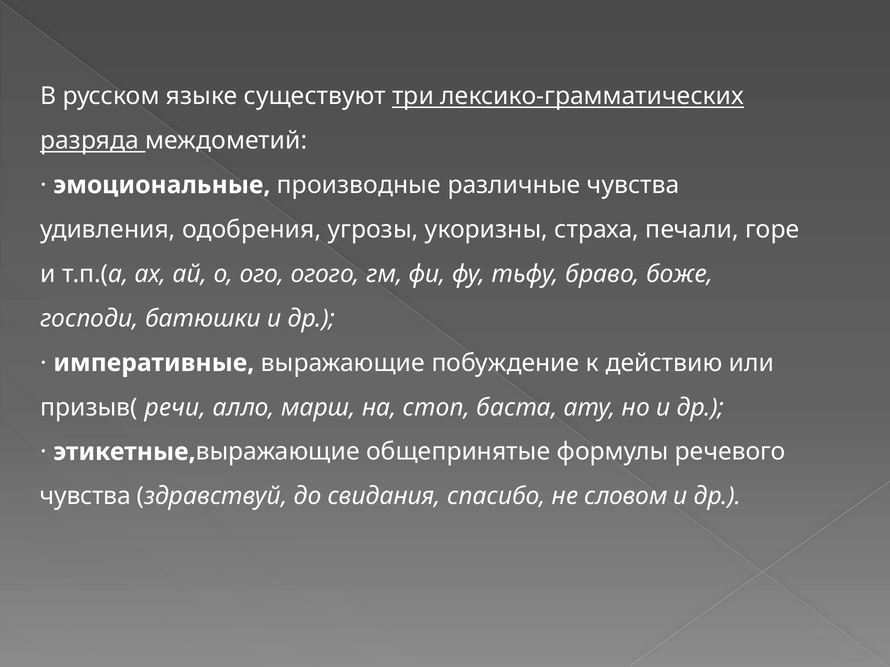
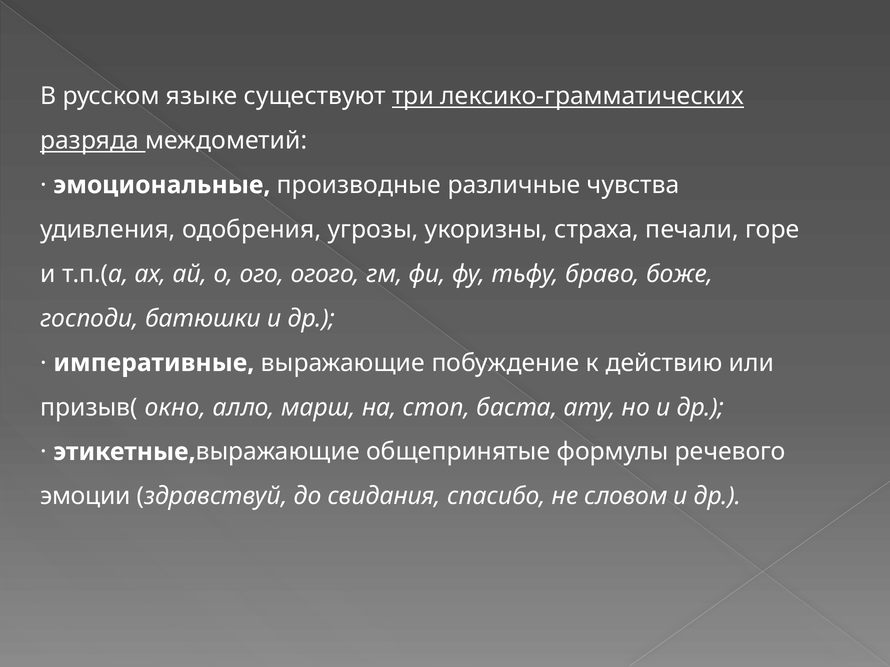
речи: речи -> окно (175, 408)
чувства: чувства -> эмоции (85, 497)
